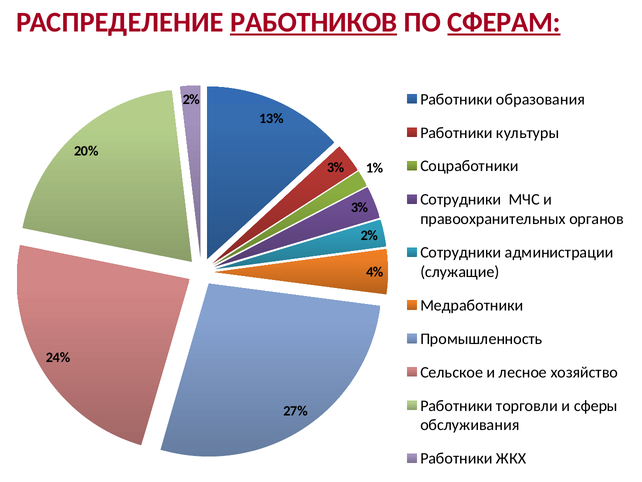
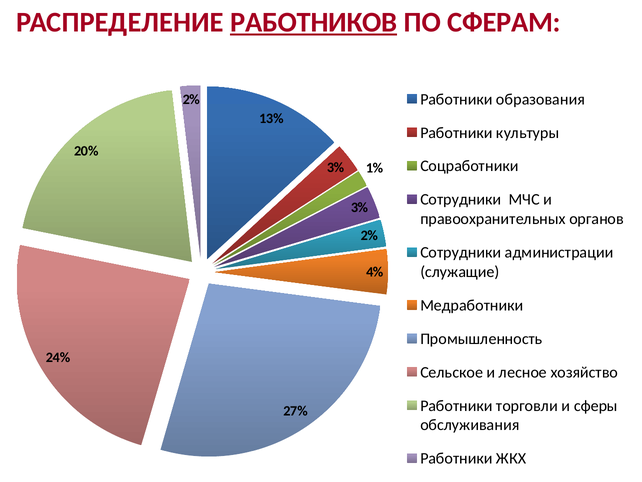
СФЕРАМ underline: present -> none (504, 22)
